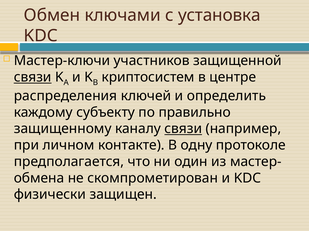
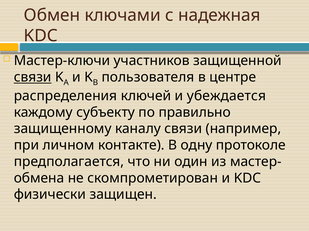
установка: установка -> надежная (219, 15)
криптосистем: криптосистем -> пользователя (148, 77)
определить: определить -> убеждается (226, 96)
связи underline: present -> none (183, 129)
